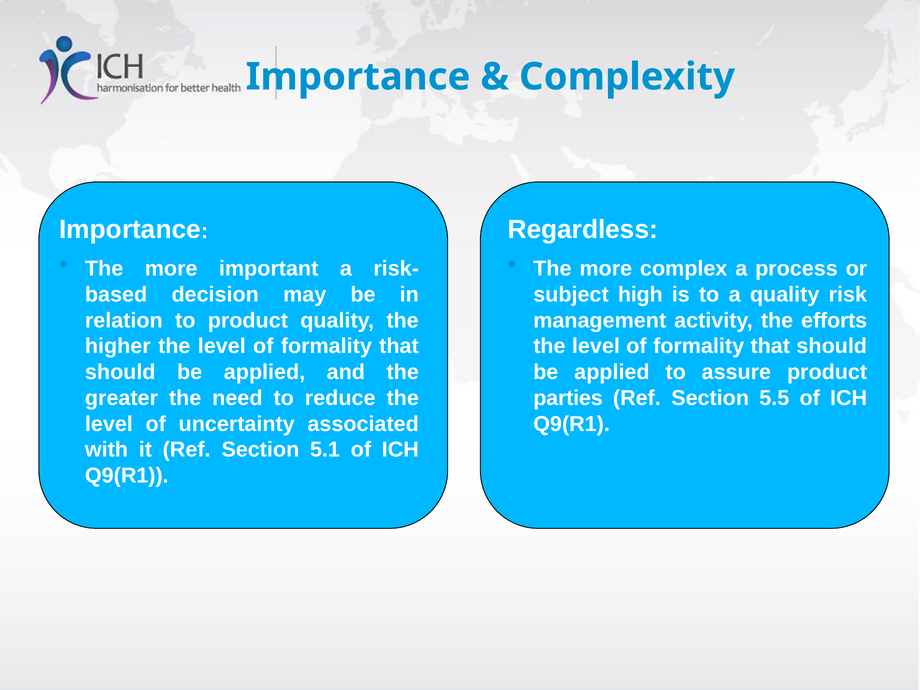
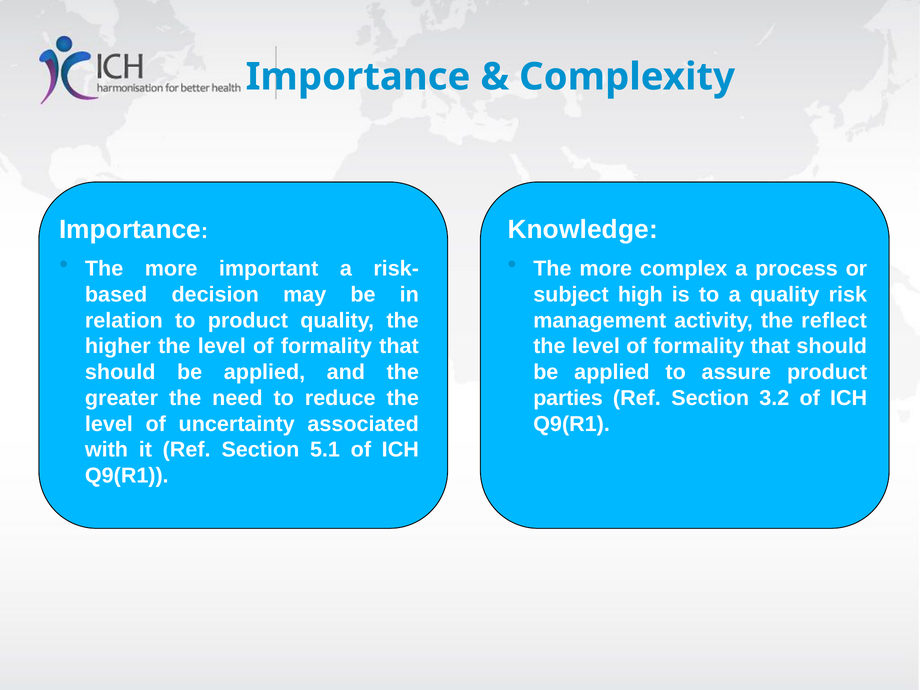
Regardless: Regardless -> Knowledge (583, 229)
efforts: efforts -> reflect (834, 320)
5.5: 5.5 -> 3.2 (774, 398)
